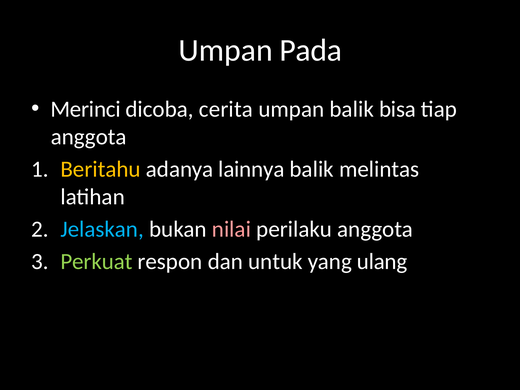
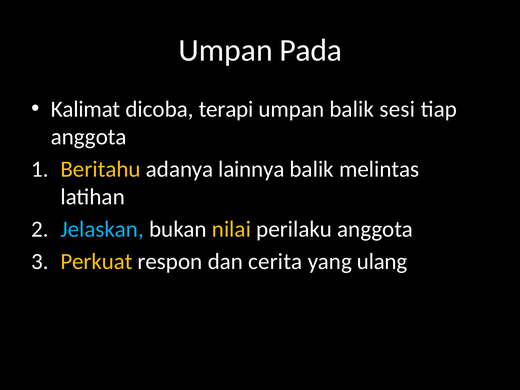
Merinci: Merinci -> Kalimat (86, 109)
cerita: cerita -> terapi (226, 109)
bisa: bisa -> sesi (397, 109)
nilai colour: pink -> yellow (231, 229)
Perkuat colour: light green -> yellow (97, 262)
untuk: untuk -> cerita (275, 262)
